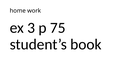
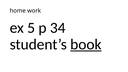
3: 3 -> 5 (31, 28)
75: 75 -> 34 (58, 28)
book underline: none -> present (86, 44)
